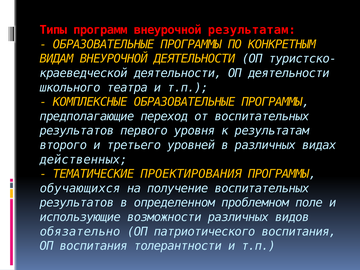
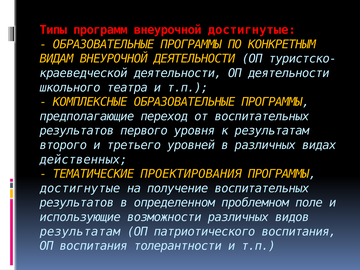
внеурочной результатам: результатам -> достигнутые (252, 30)
обучающихся: обучающихся -> достигнутые (80, 188)
обязательно: обязательно -> результатам (80, 232)
